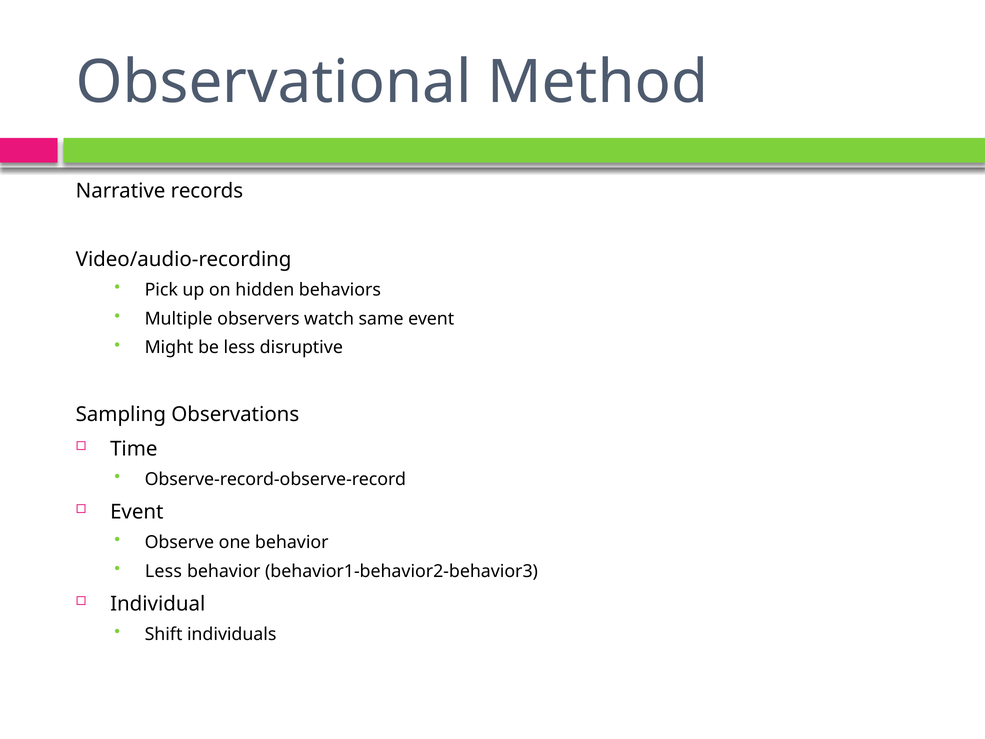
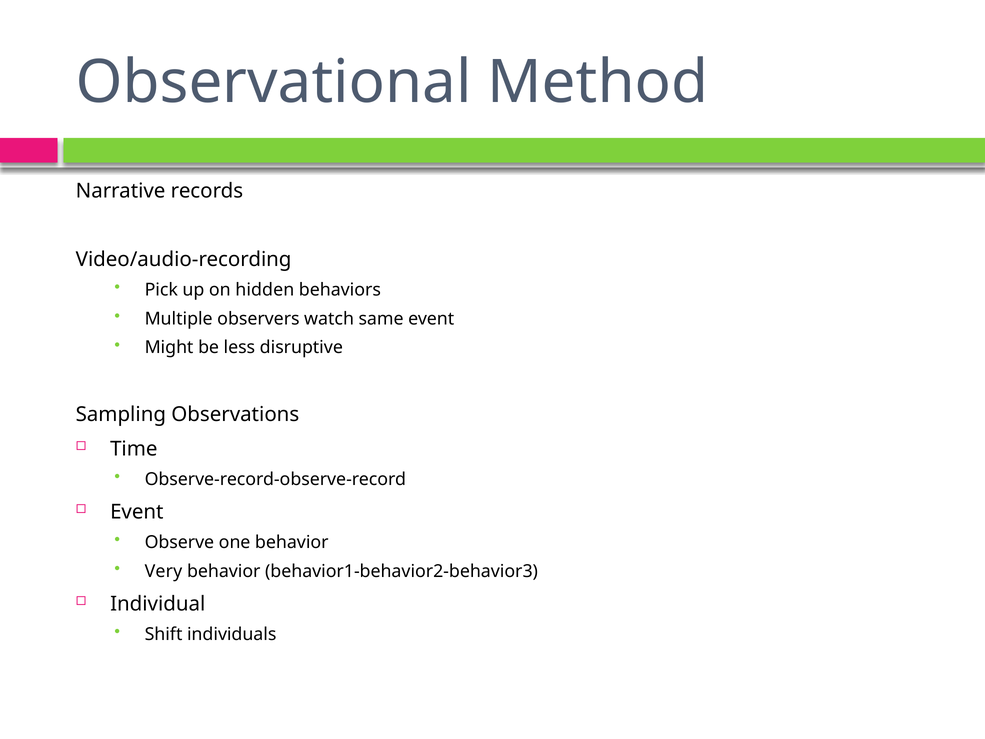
Less: Less -> Very (163, 571)
